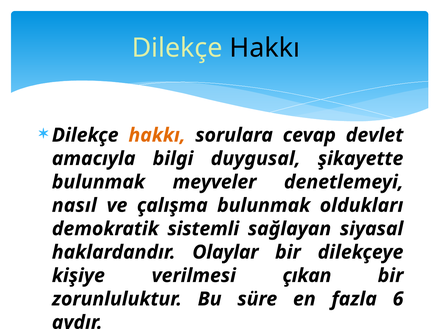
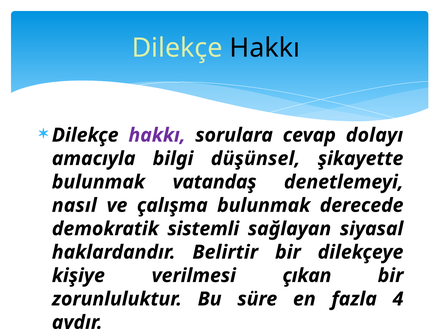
hakkı colour: orange -> purple (157, 135)
devlet: devlet -> dolayı (374, 135)
duygusal: duygusal -> düşünsel (255, 159)
meyveler: meyveler -> vatandaş (215, 182)
oldukları: oldukları -> derecede (362, 206)
Olaylar: Olaylar -> Belirtir (225, 252)
6: 6 -> 4 (398, 299)
